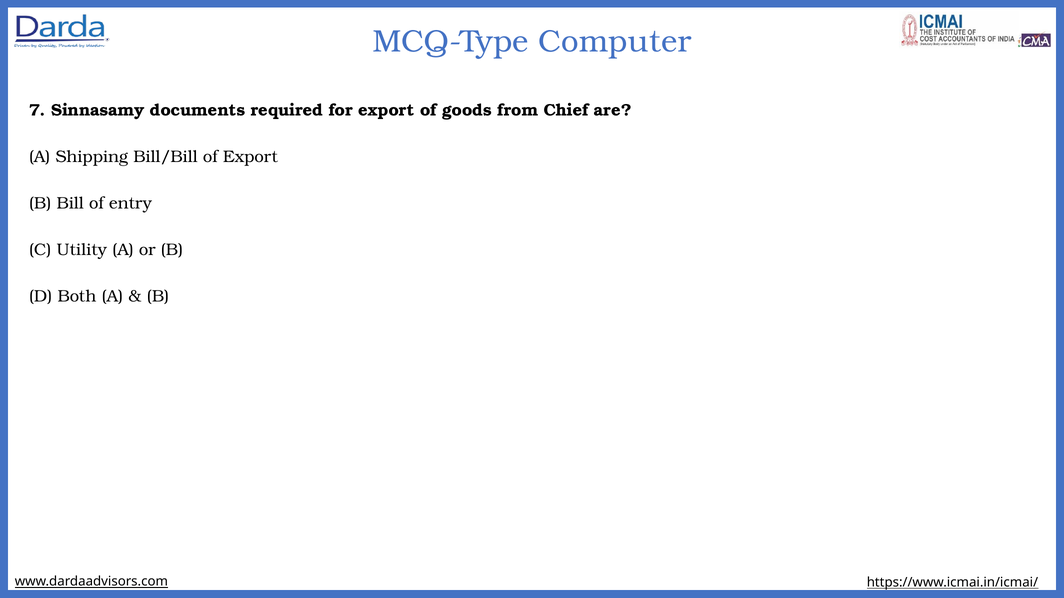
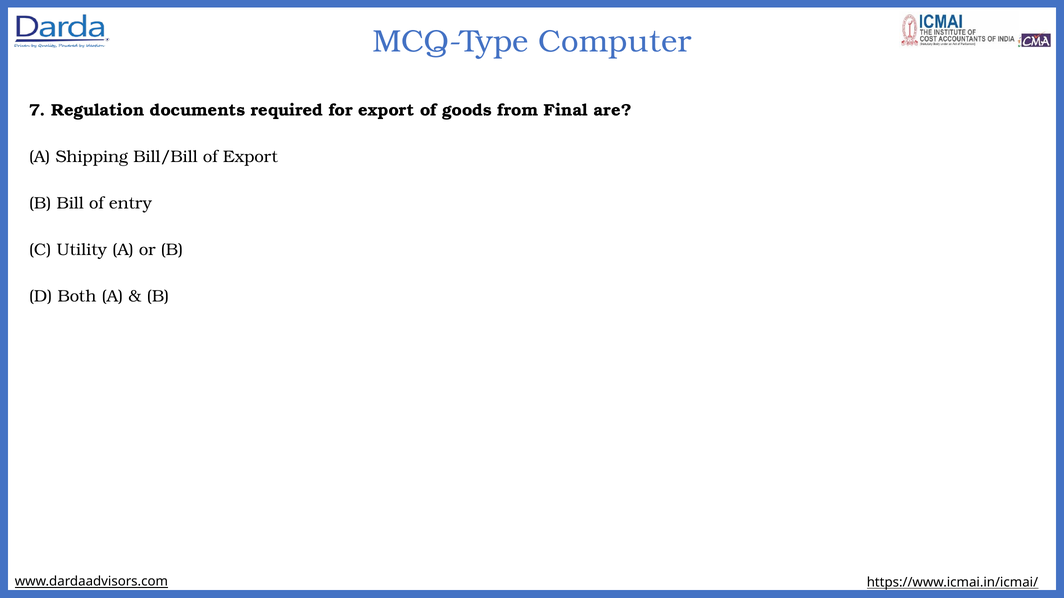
Sinnasamy: Sinnasamy -> Regulation (98, 110)
Chief: Chief -> Final (566, 110)
